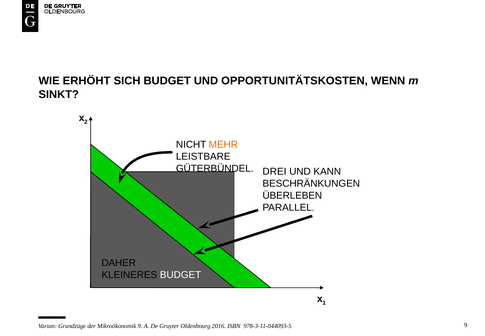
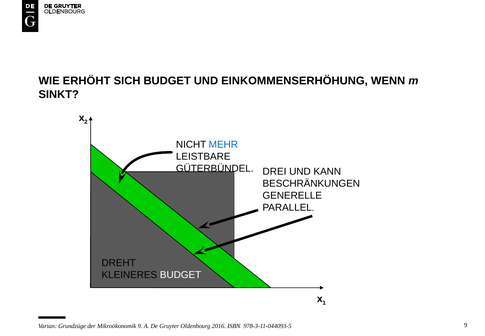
OPPORTUNITÄTSKOSTEN: OPPORTUNITÄTSKOSTEN -> EINKOMMENSERHÖHUNG (295, 81)
MEHR colour: orange -> blue (223, 145)
ÜBERLEBEN: ÜBERLEBEN -> GENERELLE (292, 195)
DAHER: DAHER -> DREHT (119, 263)
